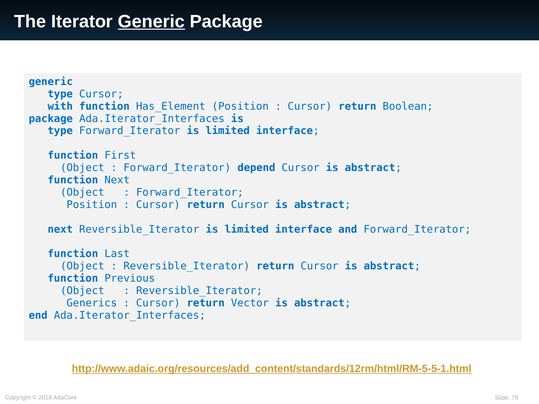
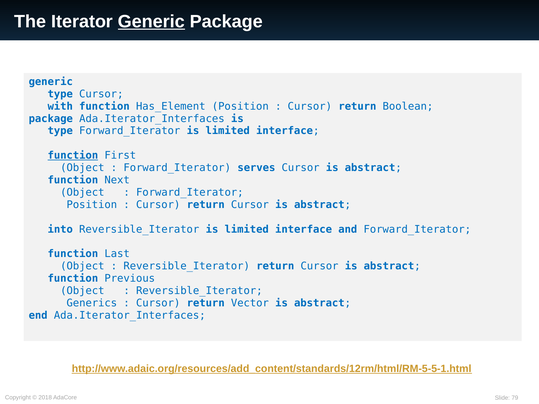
function underline: none -> present (73, 156)
depend: depend -> serves (256, 168)
next: next -> into (60, 229)
